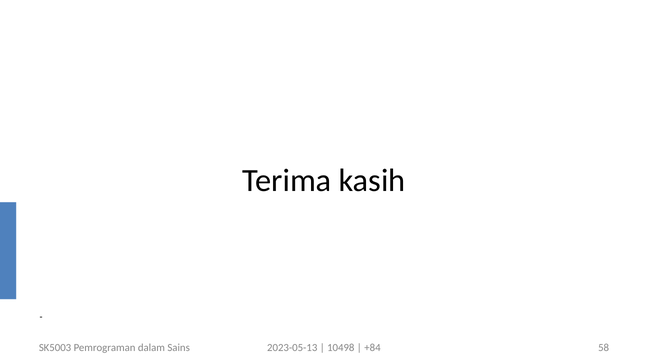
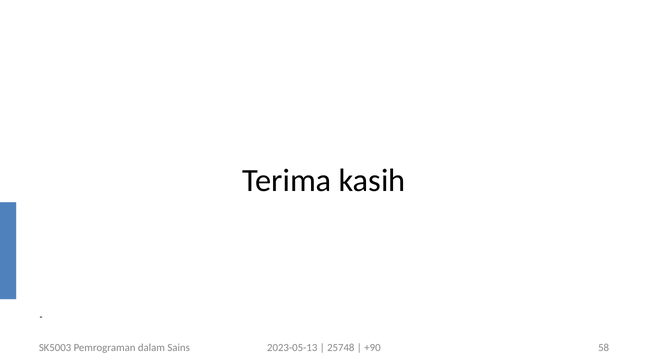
10498: 10498 -> 25748 (341, 348)
+84: +84 -> +90 (372, 348)
